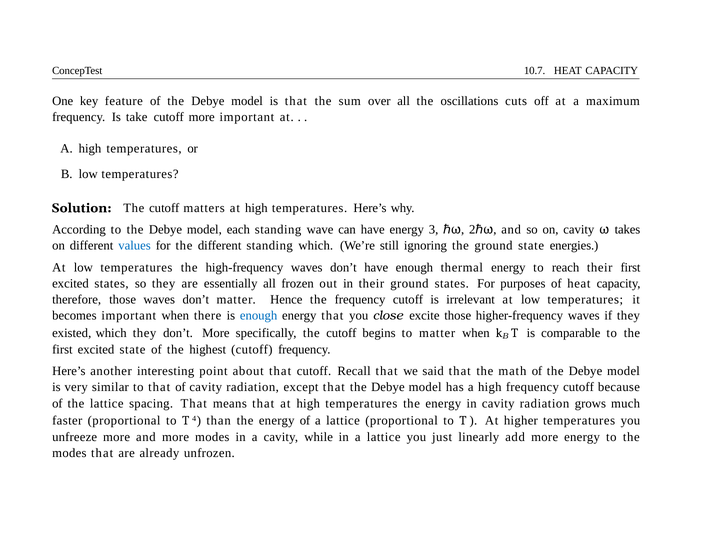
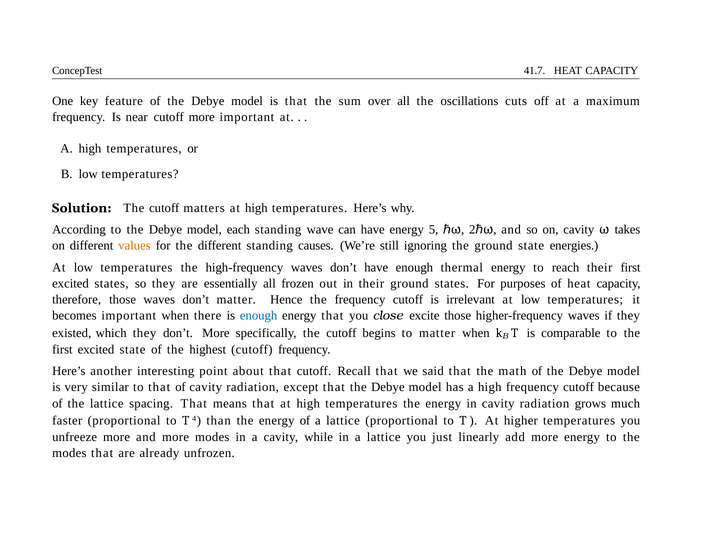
10.7: 10.7 -> 41.7 (535, 71)
take: take -> near (137, 117)
3: 3 -> 5 (434, 230)
values colour: blue -> orange (135, 246)
standing which: which -> causes (316, 246)
